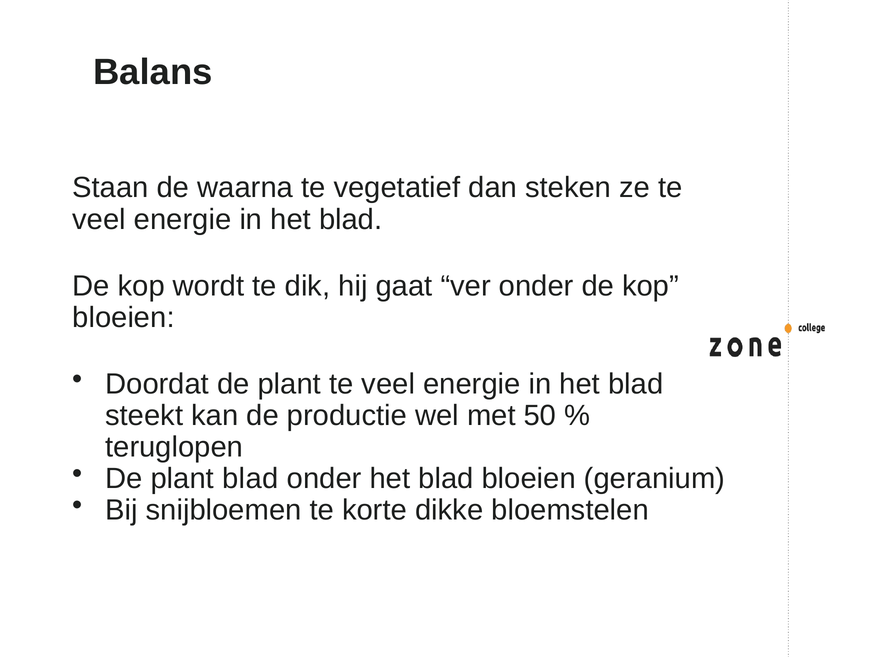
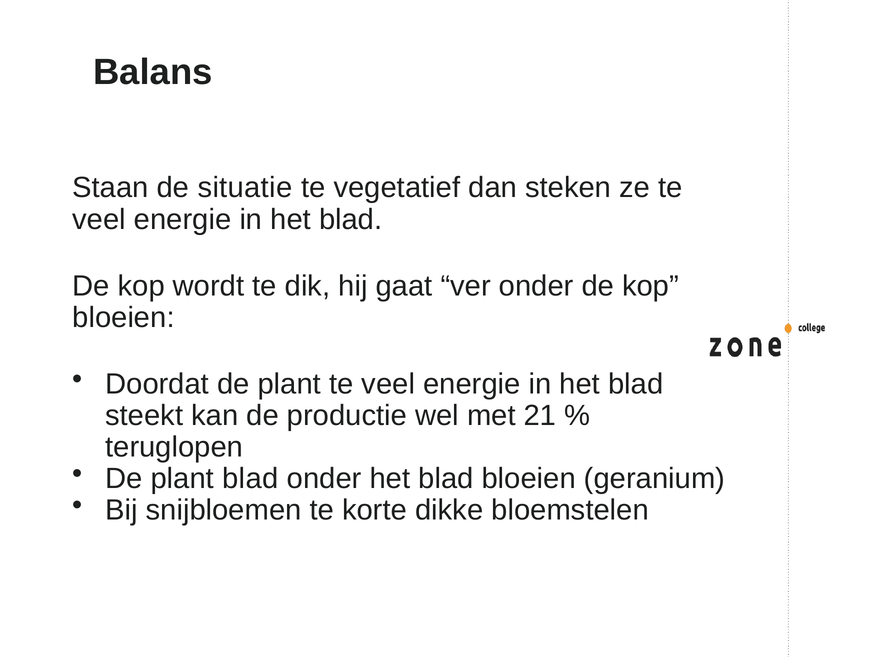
waarna: waarna -> situatie (245, 188)
50: 50 -> 21 (540, 416)
